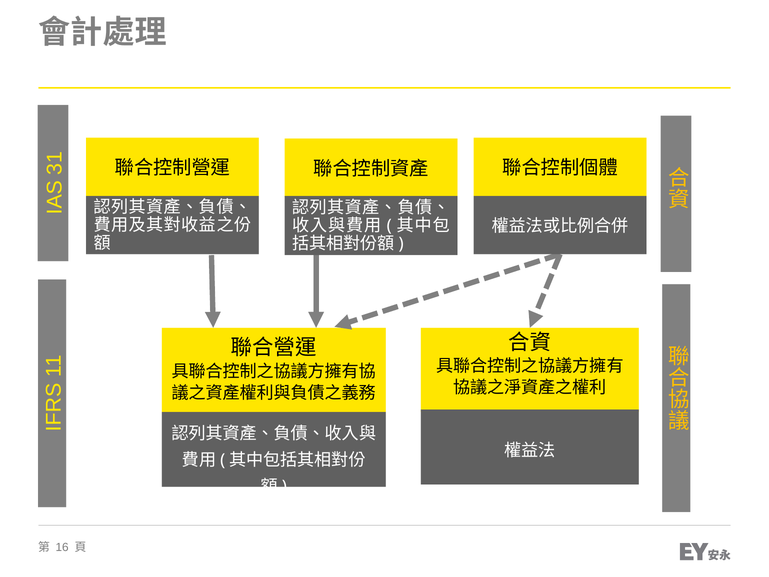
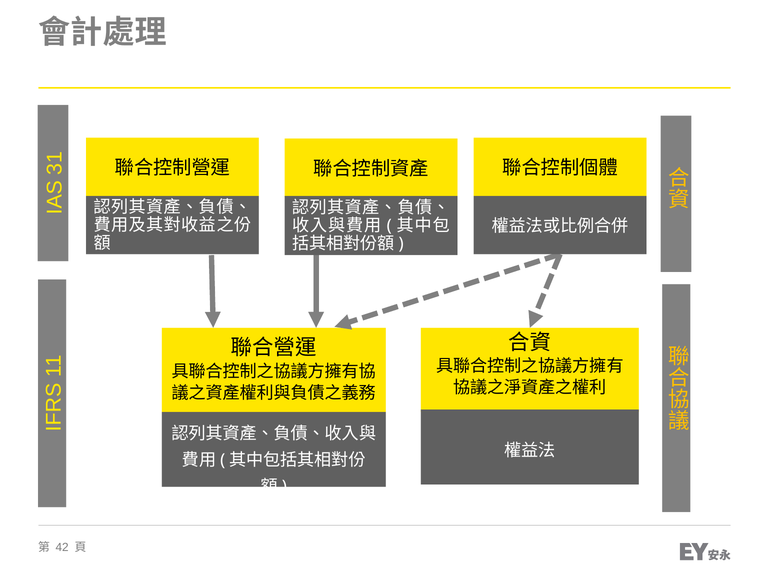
16: 16 -> 42 (62, 547)
